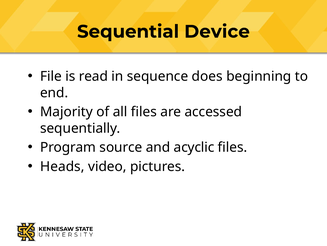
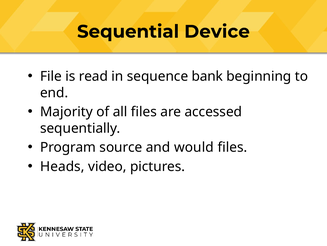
does: does -> bank (207, 76)
acyclic: acyclic -> would (194, 147)
